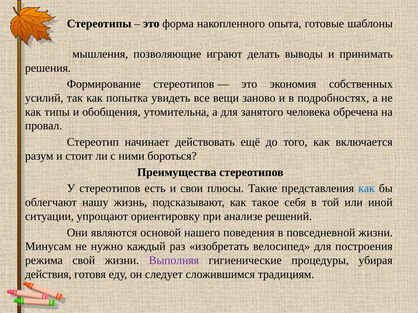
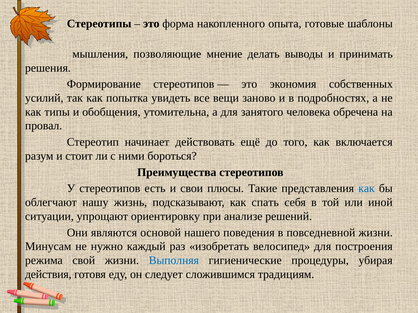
играют: играют -> мнение (224, 54)
такое: такое -> спать (265, 203)
Выполняя colour: purple -> blue (174, 261)
